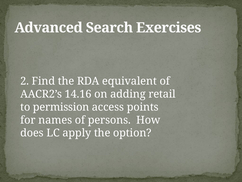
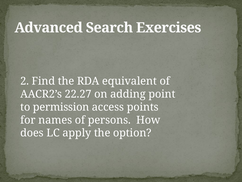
14.16: 14.16 -> 22.27 (78, 94)
retail: retail -> point (162, 94)
